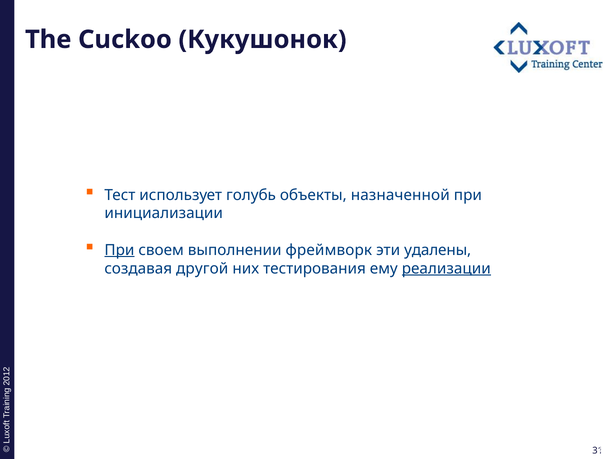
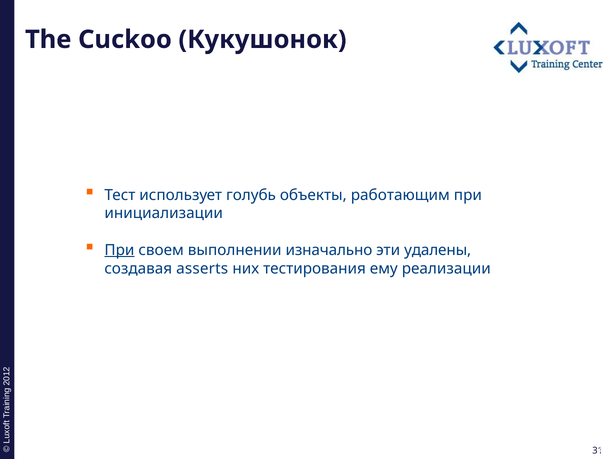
назначенной: назначенной -> работающим (400, 195)
фреймворк: фреймворк -> изначально (329, 250)
другой: другой -> asserts (202, 268)
реализации underline: present -> none (446, 268)
